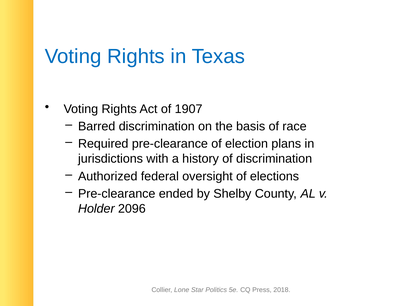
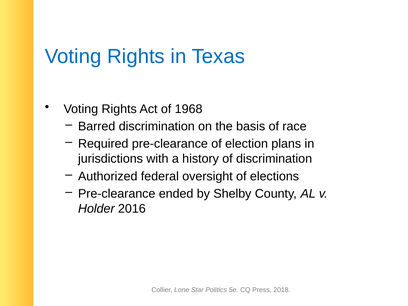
1907: 1907 -> 1968 (189, 109)
2096: 2096 -> 2016 (132, 209)
